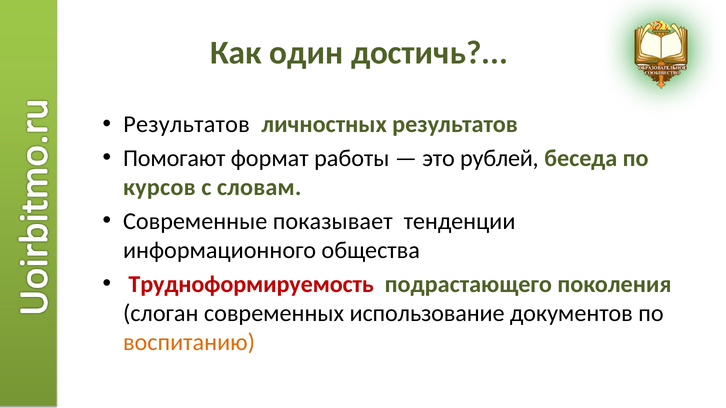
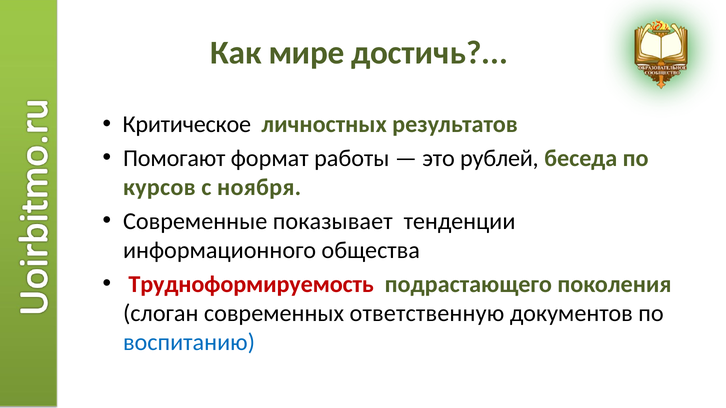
один: один -> мире (306, 53)
Результатов: Результатов -> Критическое (187, 125)
словам: словам -> ноября (259, 188)
использование: использование -> ответственную (427, 314)
воспитанию colour: orange -> blue (189, 343)
